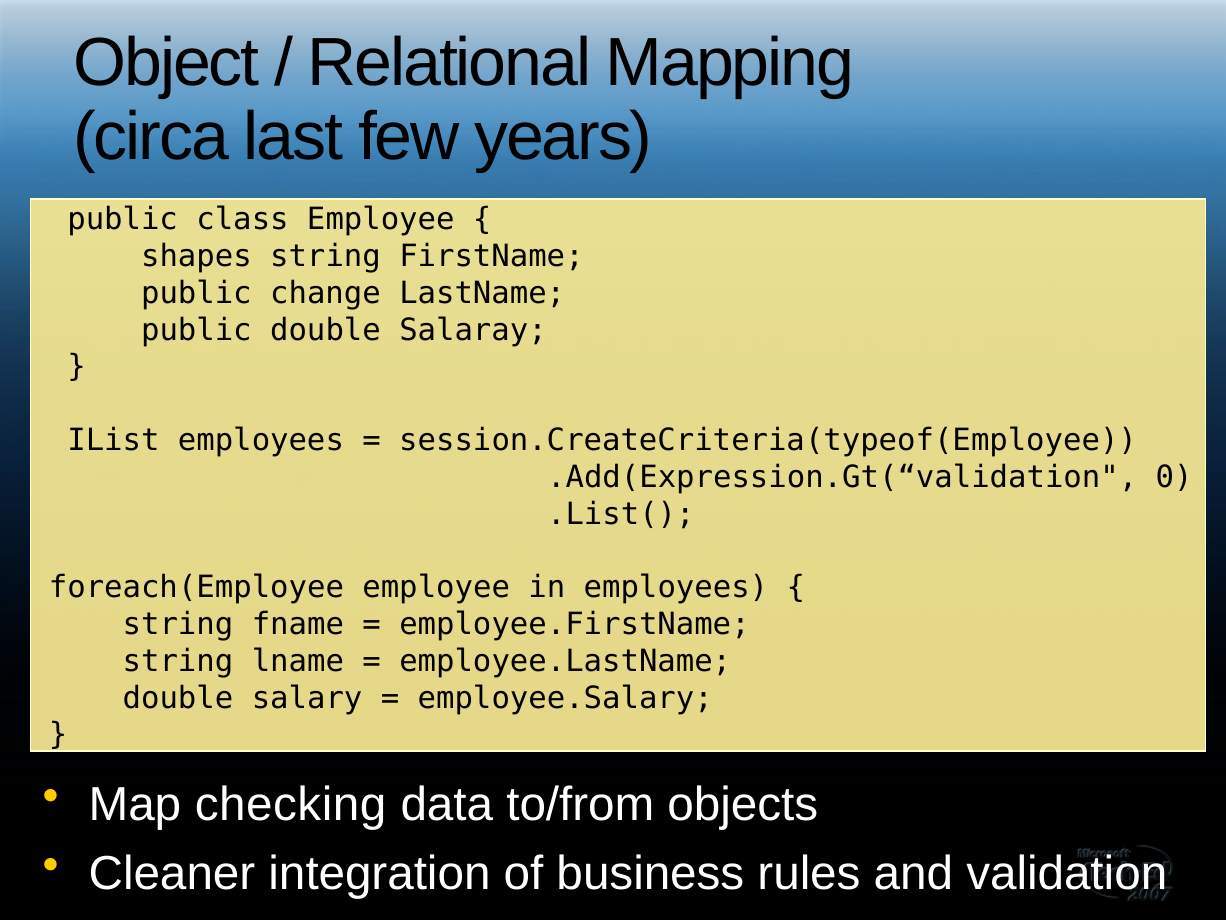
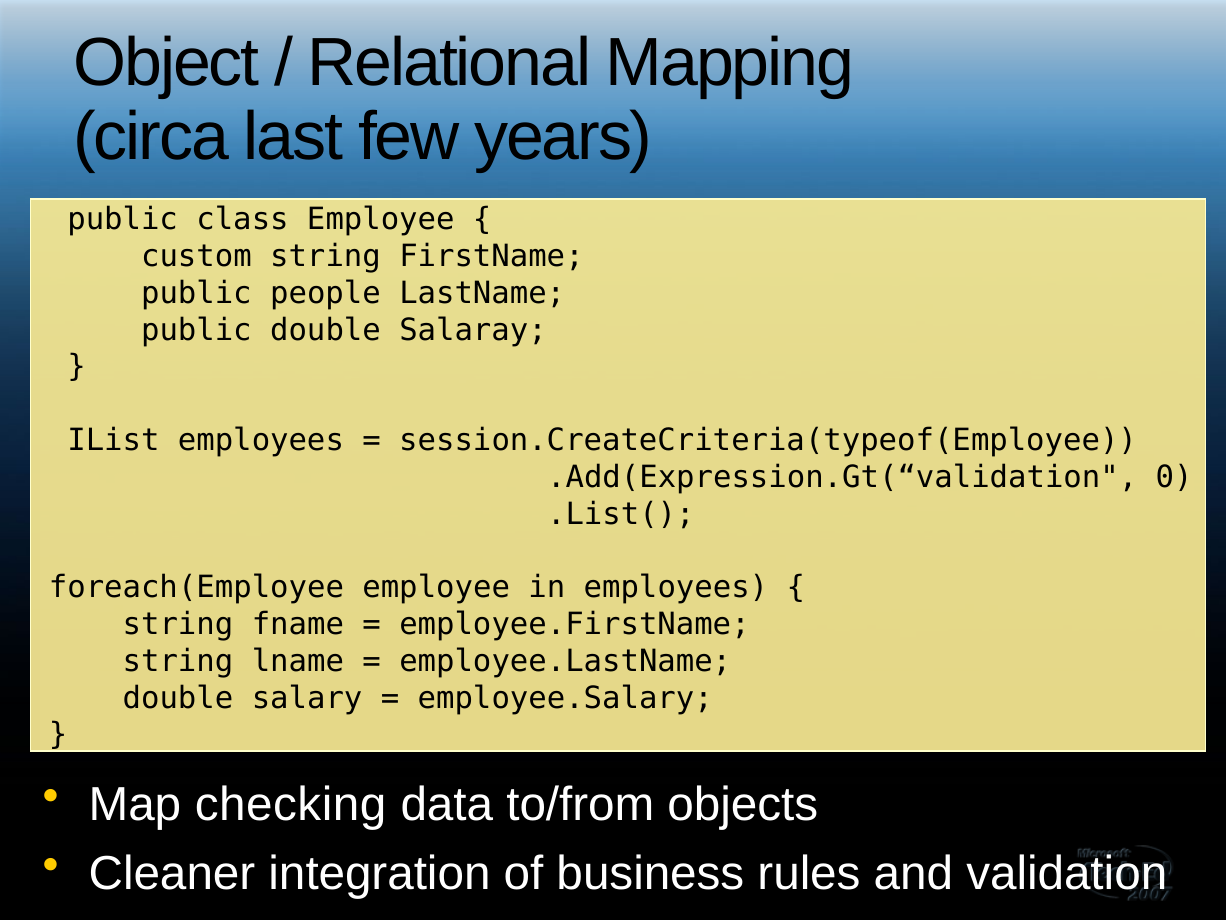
shapes: shapes -> custom (196, 256)
change: change -> people (325, 293)
